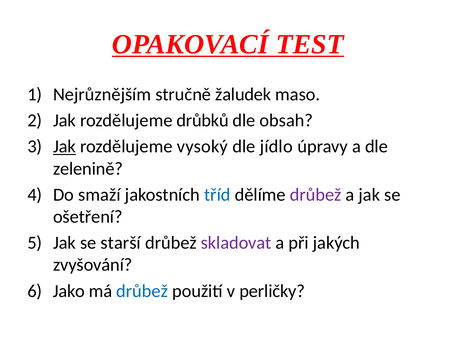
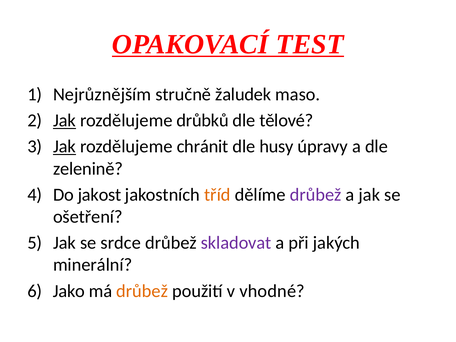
Jak underline: none -> present (65, 120)
obsah: obsah -> tělové (286, 120)
vysoký: vysoký -> chránit (203, 147)
jídlo: jídlo -> husy (276, 147)
smaží: smaží -> jakost (100, 195)
tříd colour: blue -> orange (217, 195)
starší: starší -> srdce (121, 243)
zvyšování: zvyšování -> minerální (93, 265)
drůbež colour: blue -> orange (142, 291)
perličky: perličky -> vhodné (272, 291)
